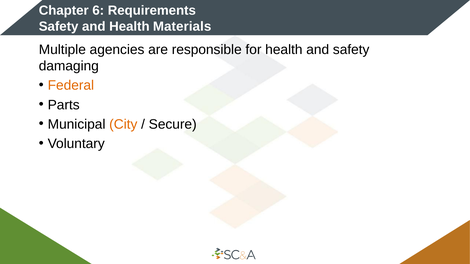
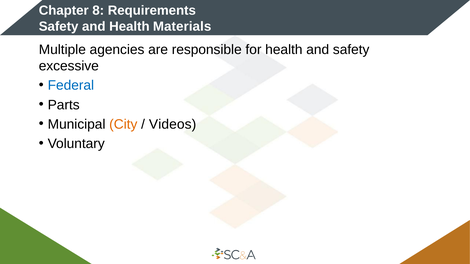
6: 6 -> 8 (98, 11)
damaging: damaging -> excessive (69, 66)
Federal colour: orange -> blue (71, 86)
Secure: Secure -> Videos (173, 124)
